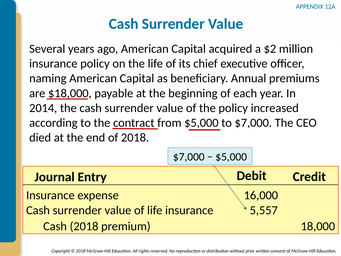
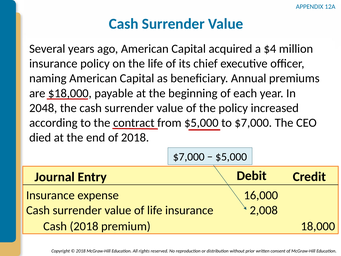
$2: $2 -> $4 (270, 49)
2014: 2014 -> 2048 (43, 108)
5,557: 5,557 -> 2,008 (264, 210)
